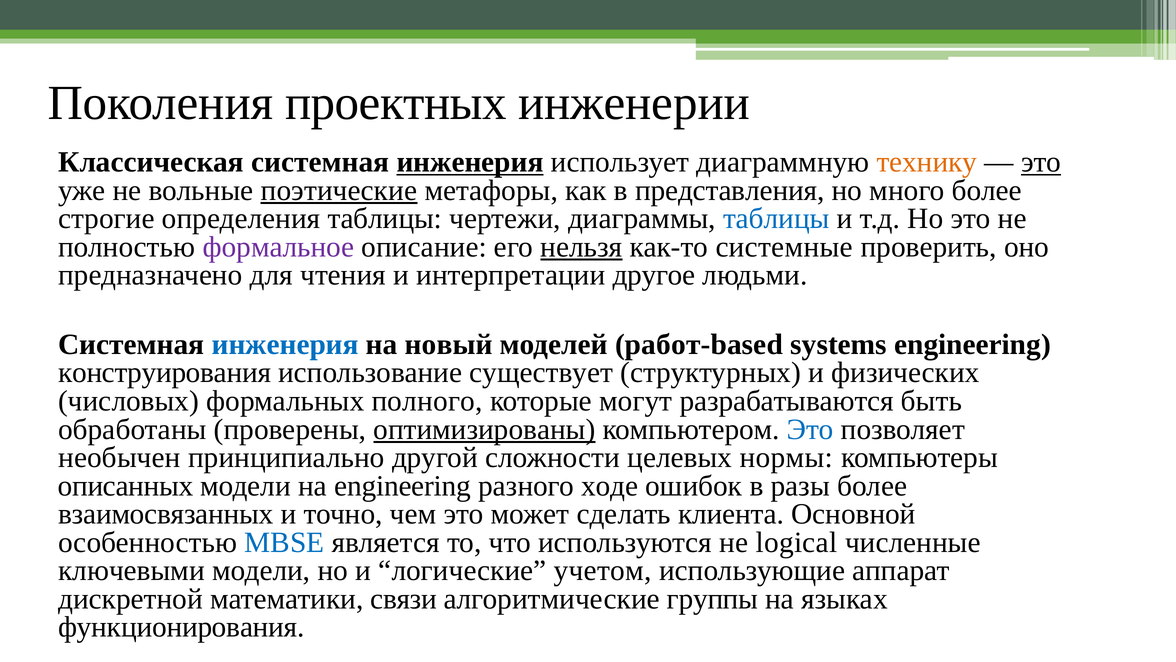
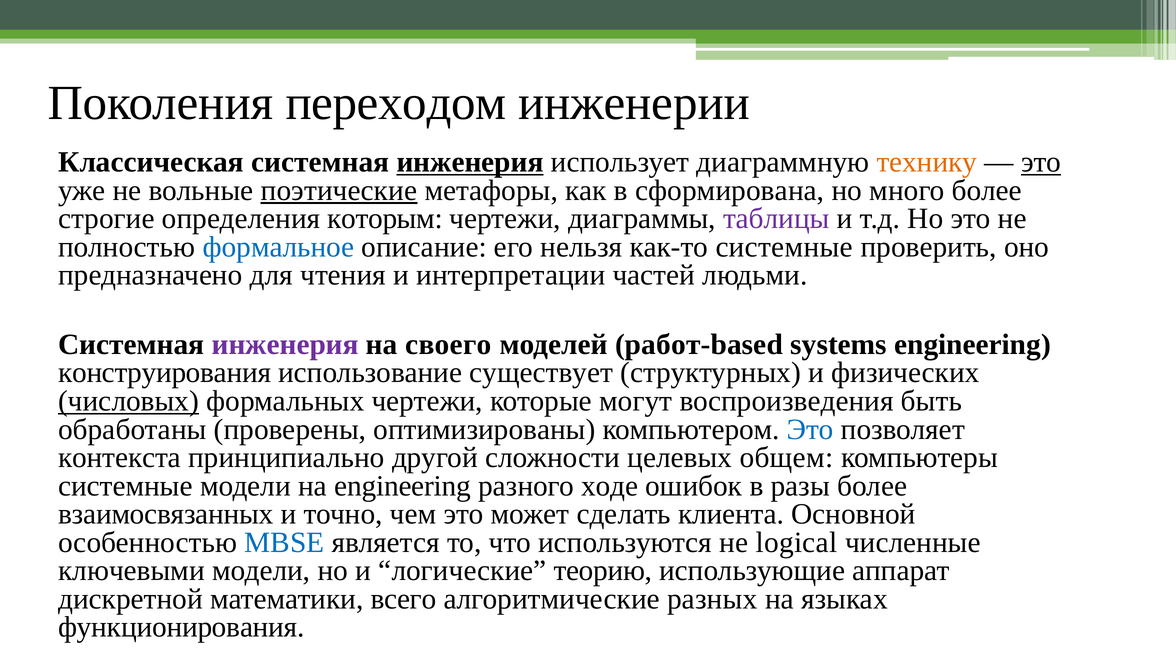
проектных: проектных -> переходом (396, 103)
представления: представления -> сформирована (730, 190)
определения таблицы: таблицы -> которым (385, 218)
таблицы colour: blue -> purple (776, 218)
формальное colour: purple -> blue (278, 247)
нельзя underline: present -> none (581, 247)
другое: другое -> частей (654, 275)
инженерия colour: blue -> purple (285, 344)
новый: новый -> своего (449, 344)
числовых underline: none -> present (129, 401)
формальных полного: полного -> чертежи (427, 401)
разрабатываются: разрабатываются -> воспроизведения (787, 401)
оптимизированы underline: present -> none (484, 429)
необычен: необычен -> контекста (120, 457)
нормы: нормы -> общем (786, 457)
описанных: описанных -> системные (125, 485)
учетом: учетом -> теорию (603, 570)
связи: связи -> всего (404, 598)
группы: группы -> разных (712, 598)
